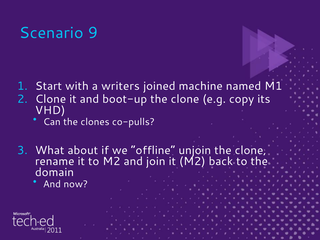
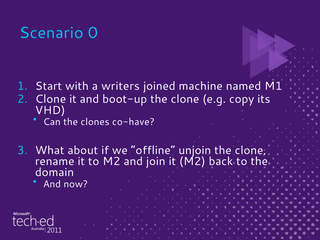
9: 9 -> 0 (93, 33)
co-pulls: co-pulls -> co-have (133, 122)
